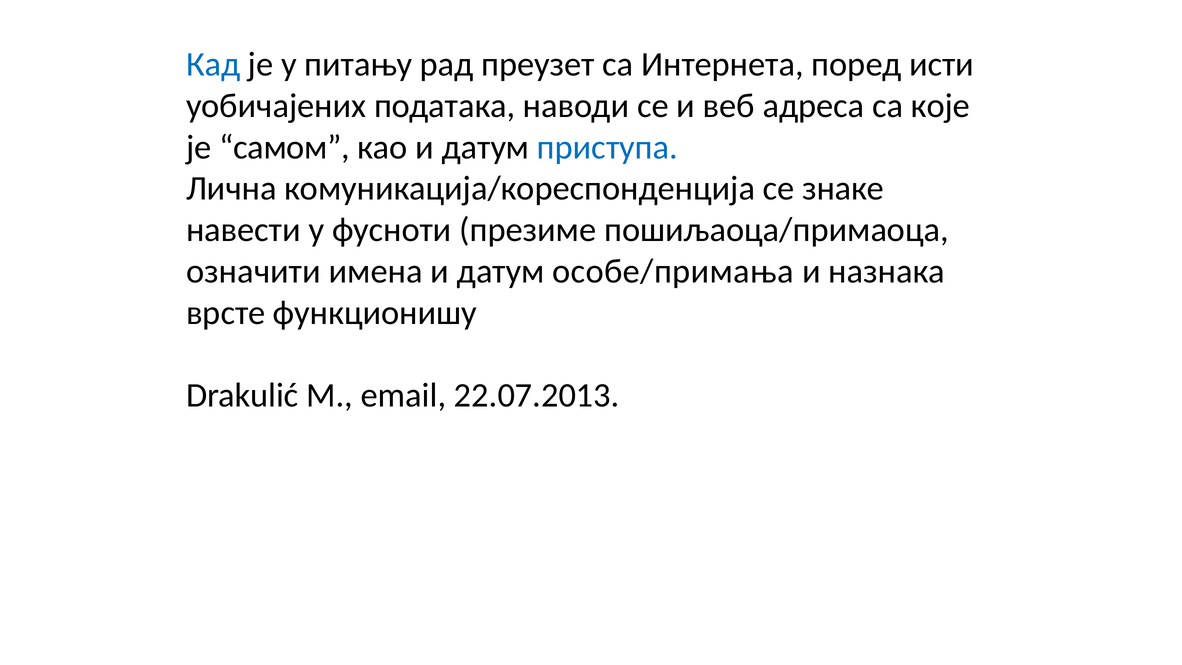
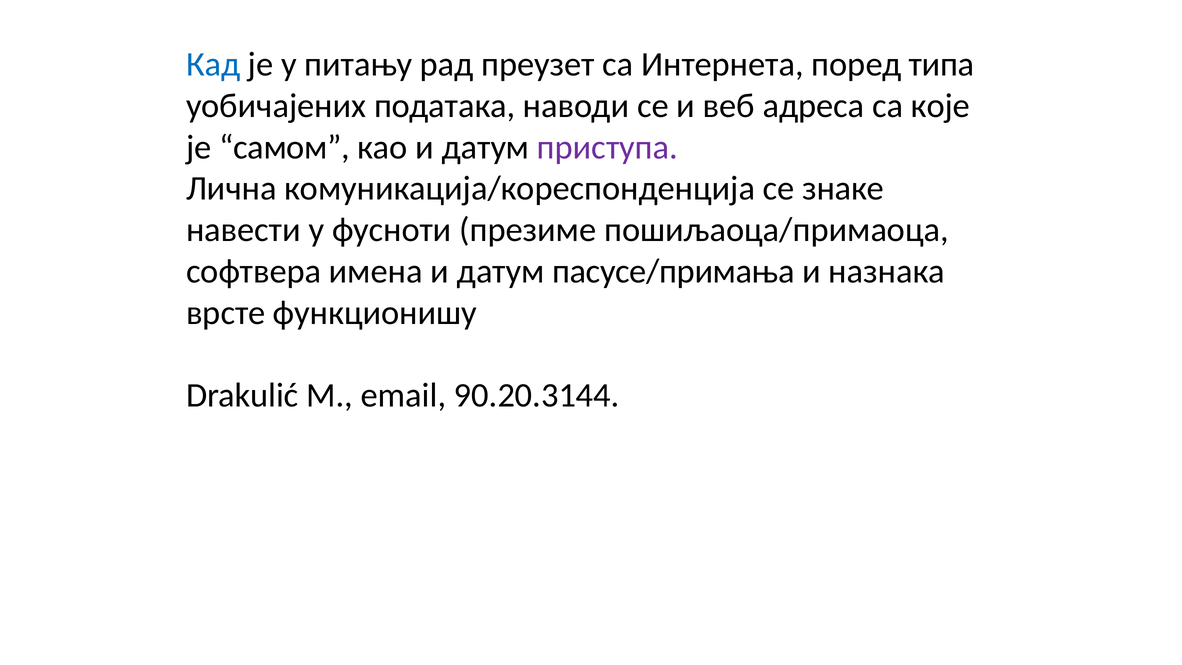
исти: исти -> типа (942, 64)
приступа colour: blue -> purple (607, 147)
означити: означити -> софтвера (254, 271)
особе/примања: особе/примања -> пасусе/примања (673, 271)
22.07.2013: 22.07.2013 -> 90.20.3144 (537, 395)
